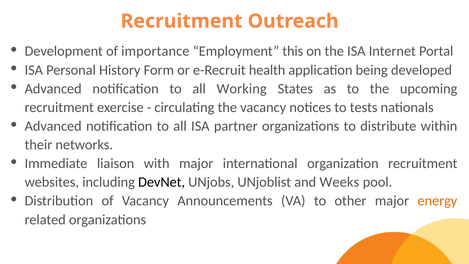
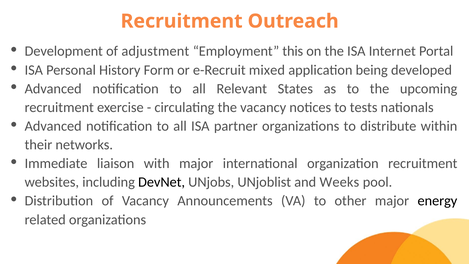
importance: importance -> adjustment (155, 51)
health: health -> mixed (267, 70)
Working: Working -> Relevant (242, 89)
energy colour: orange -> black (437, 201)
